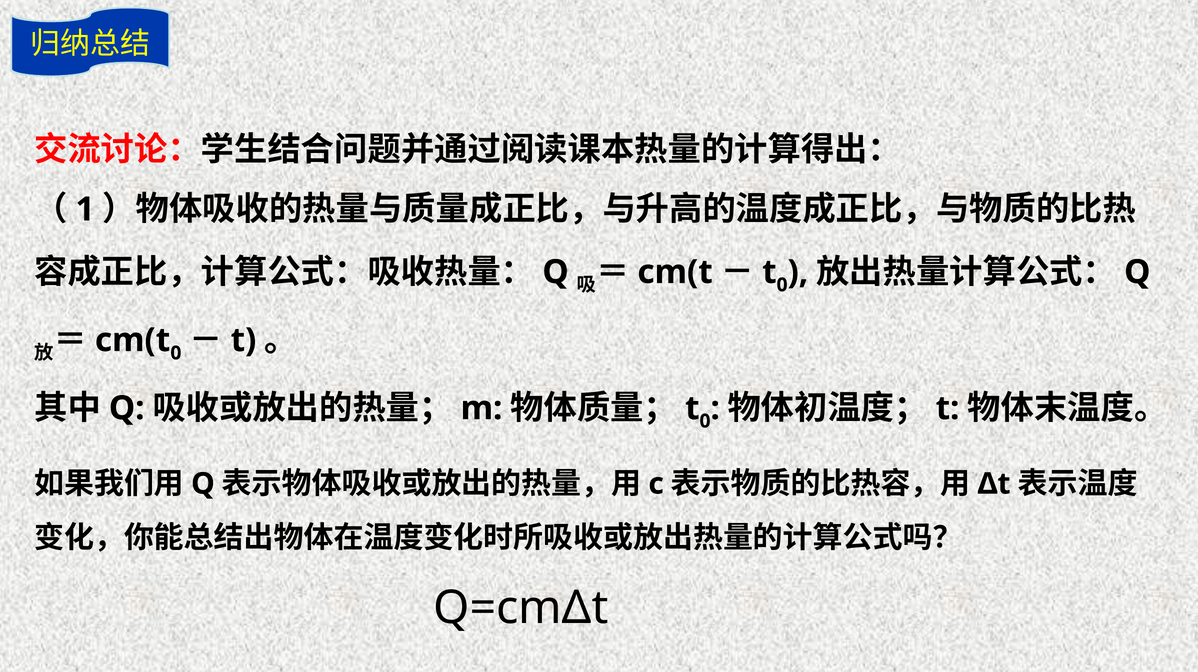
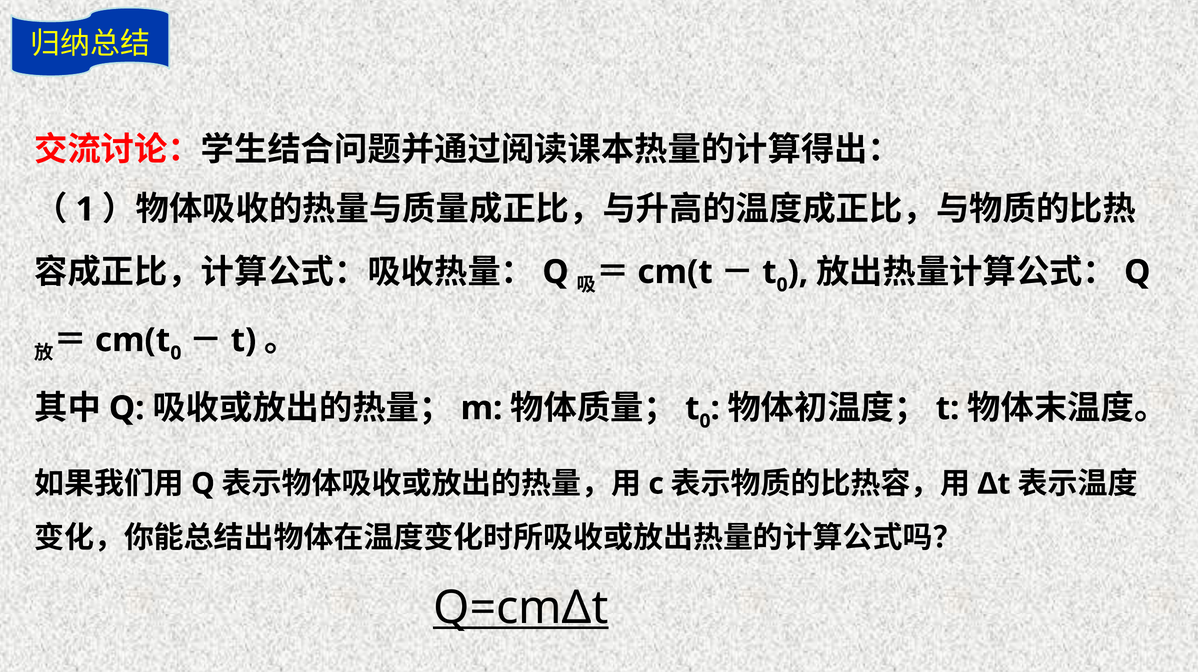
Q=cmΔt underline: none -> present (521, 608)
